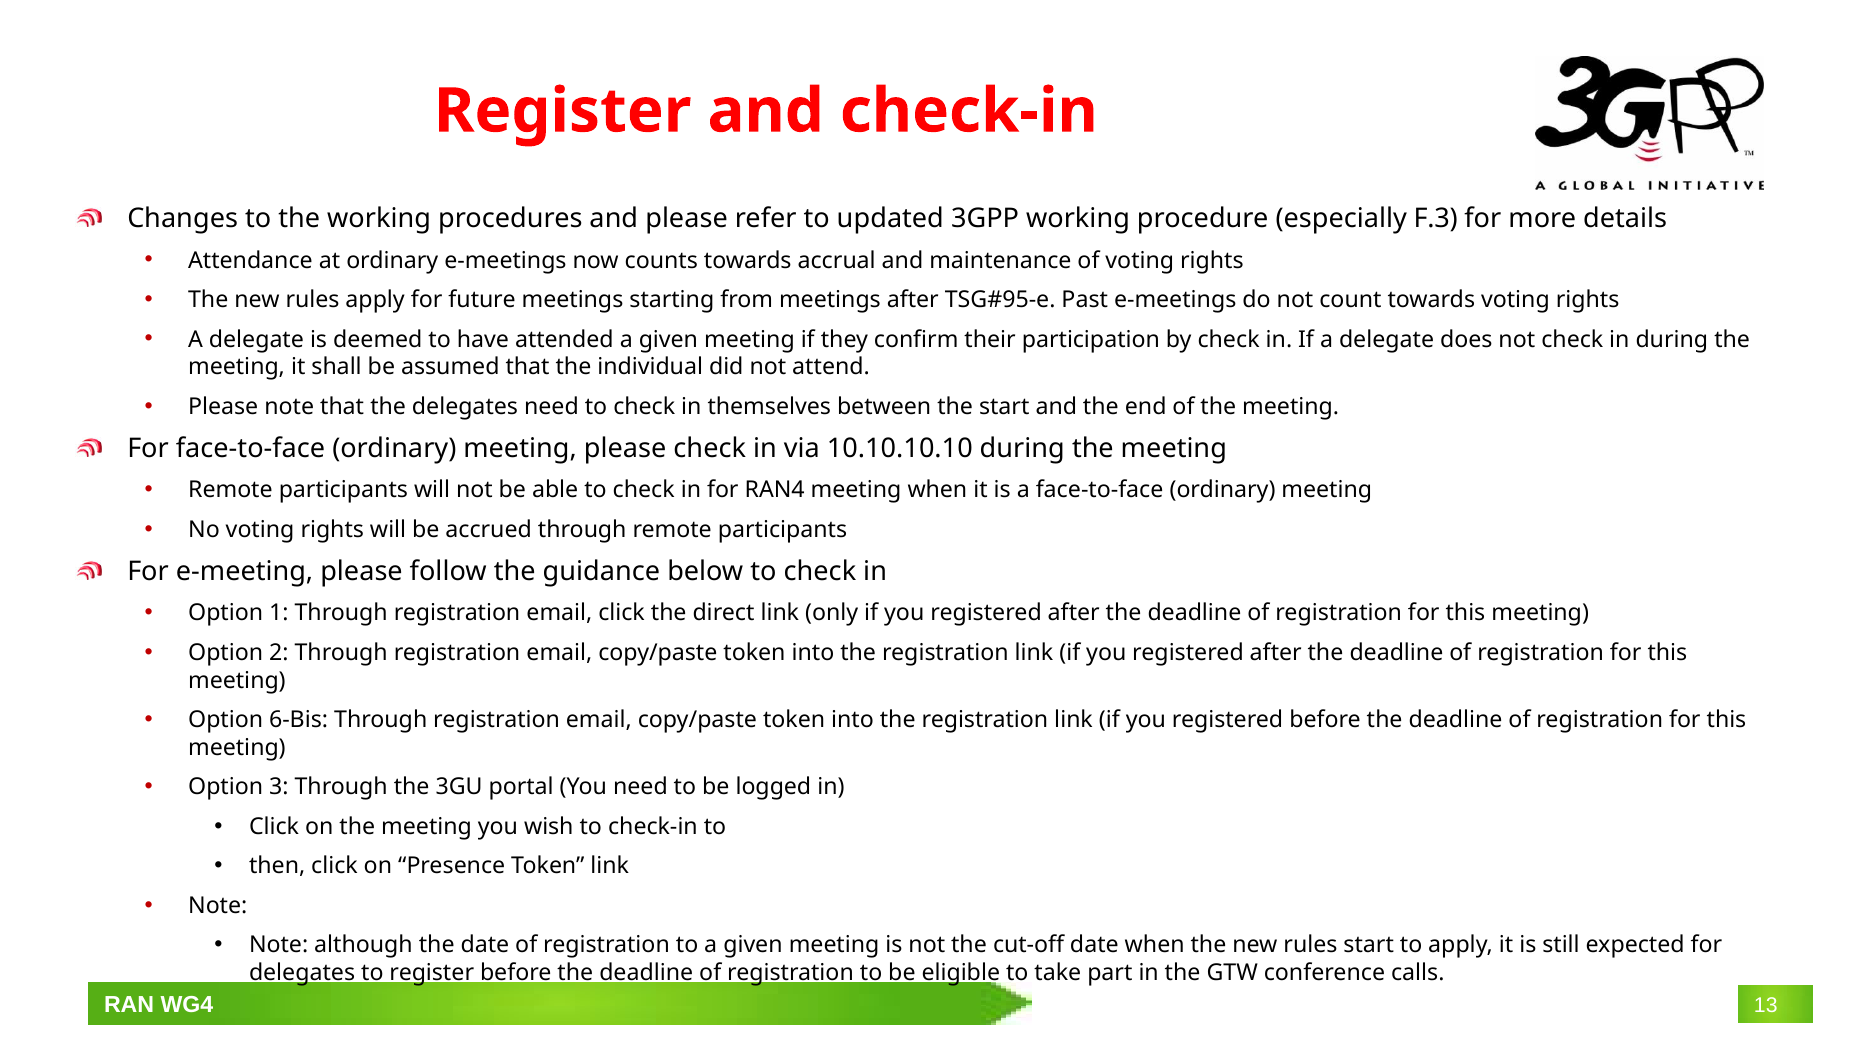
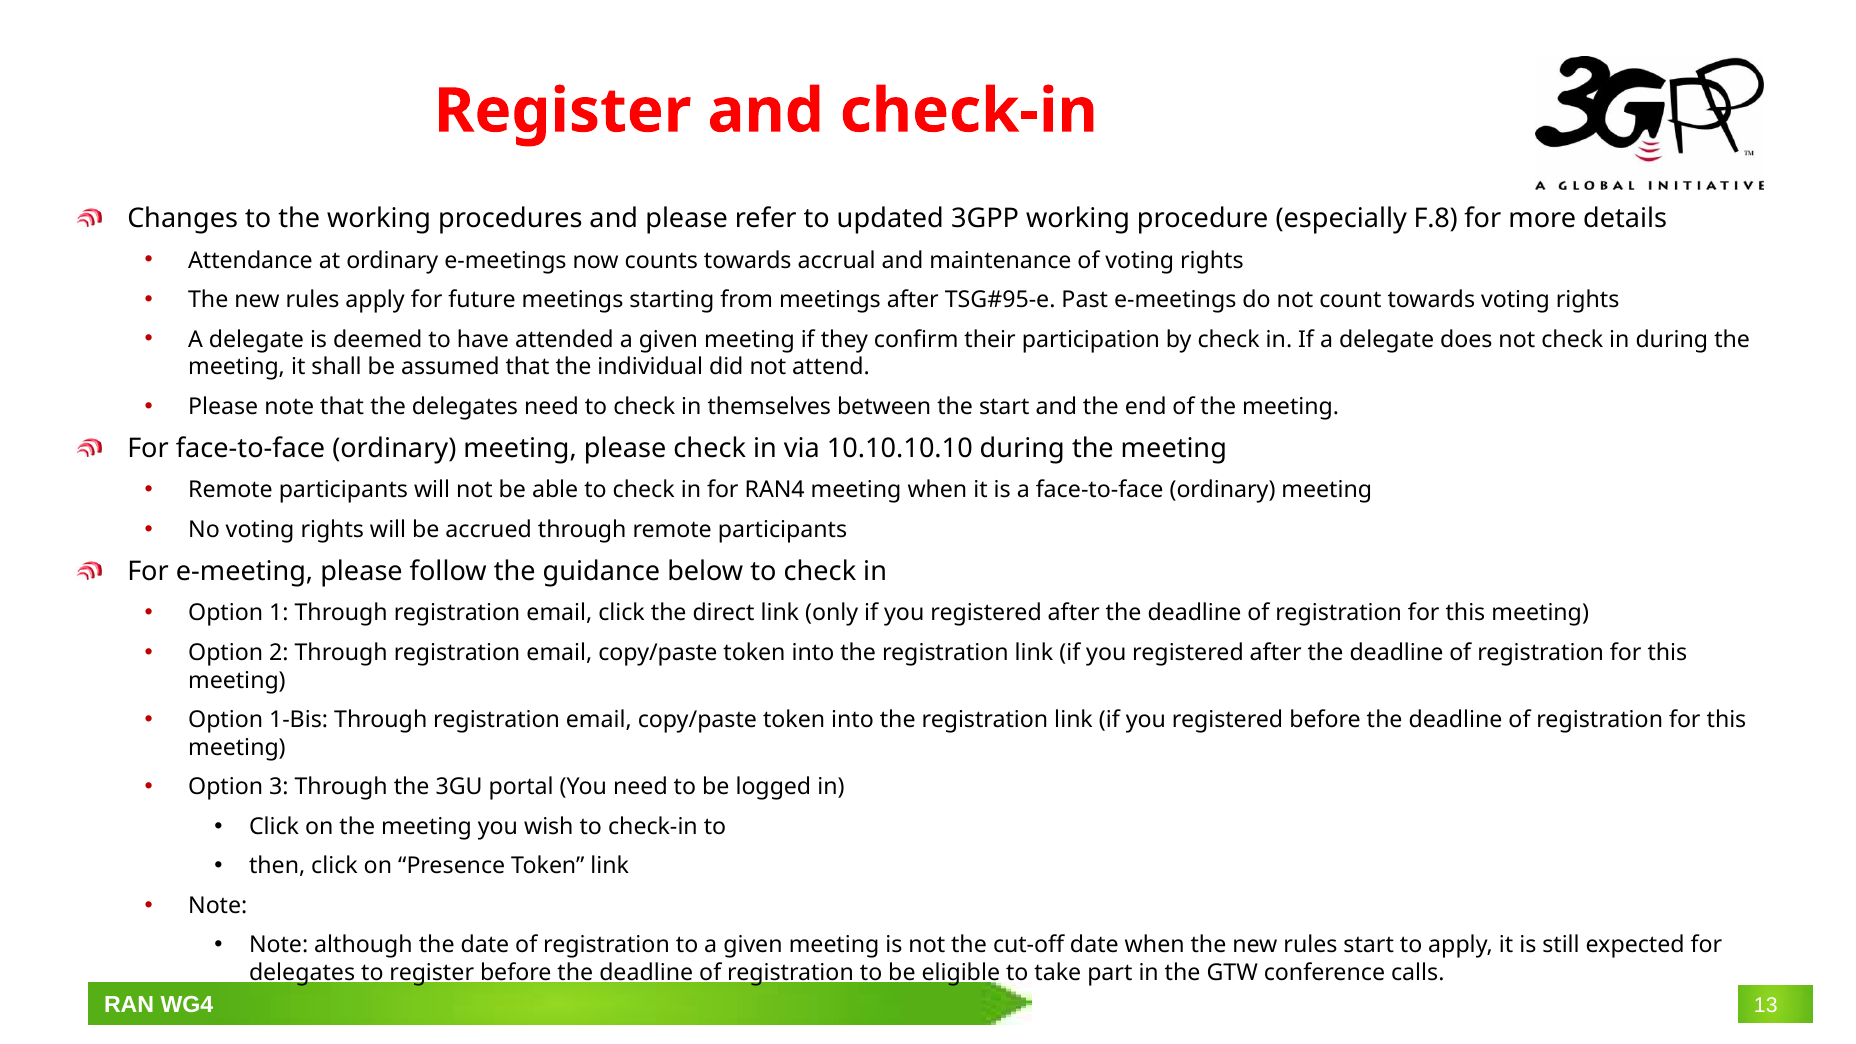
F.3: F.3 -> F.8 (1436, 219)
6-Bis: 6-Bis -> 1-Bis (299, 720)
